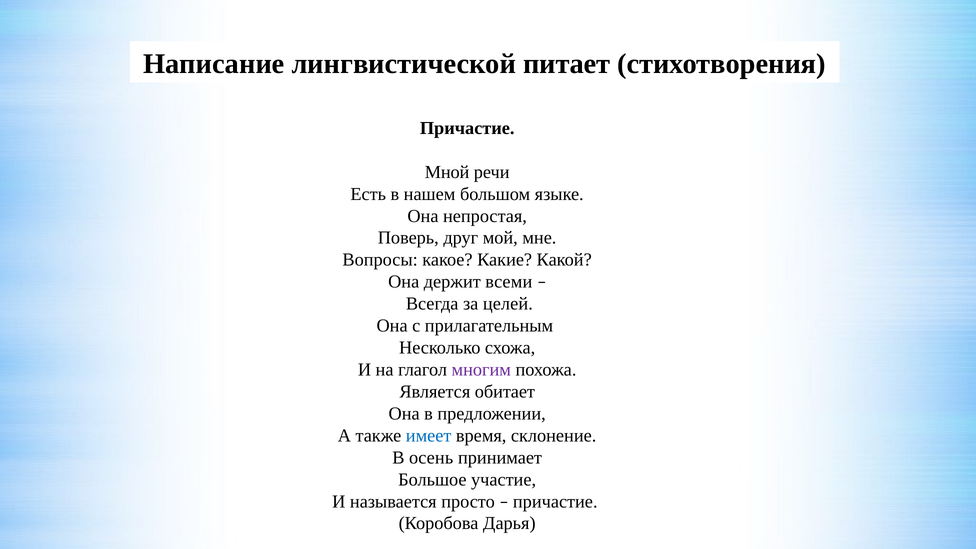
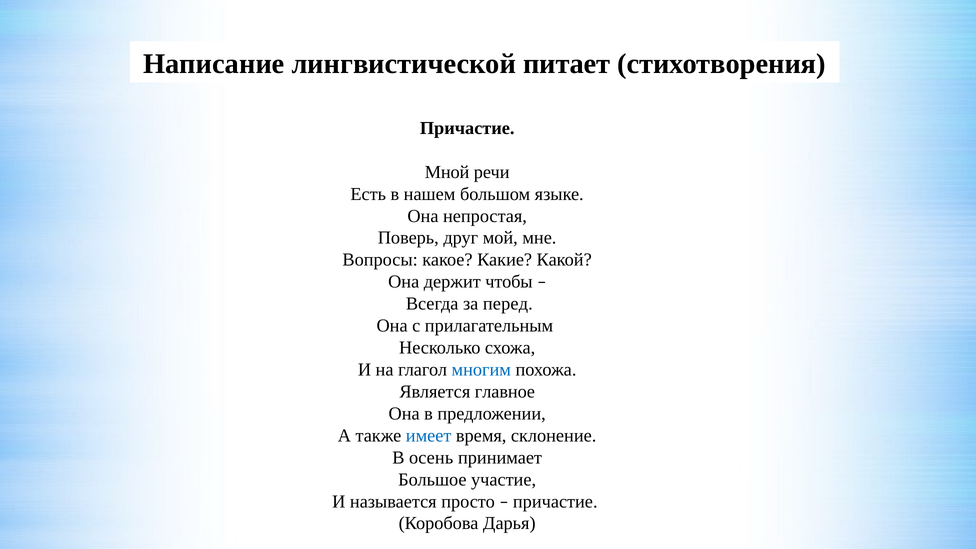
всеми: всеми -> чтобы (509, 282)
целей: целей -> перед (508, 304)
многим colour: purple -> blue (481, 370)
обитает: обитает -> главное (505, 392)
